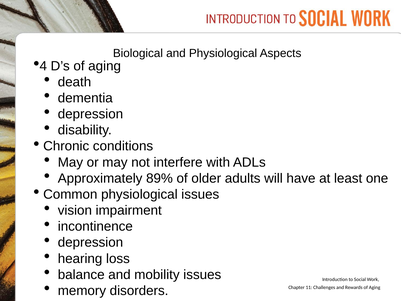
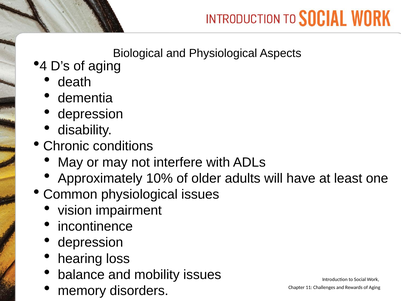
89%: 89% -> 10% (159, 178)
